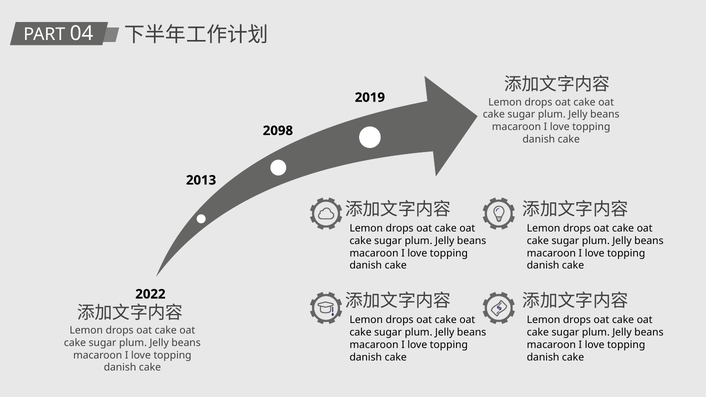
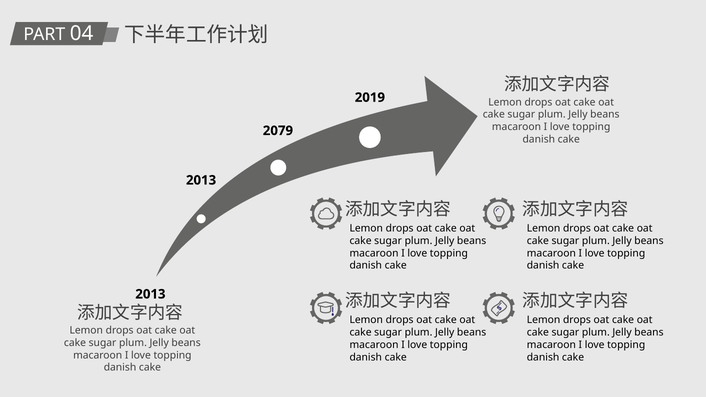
2098: 2098 -> 2079 (278, 131)
2022: 2022 -> 2013 (150, 294)
